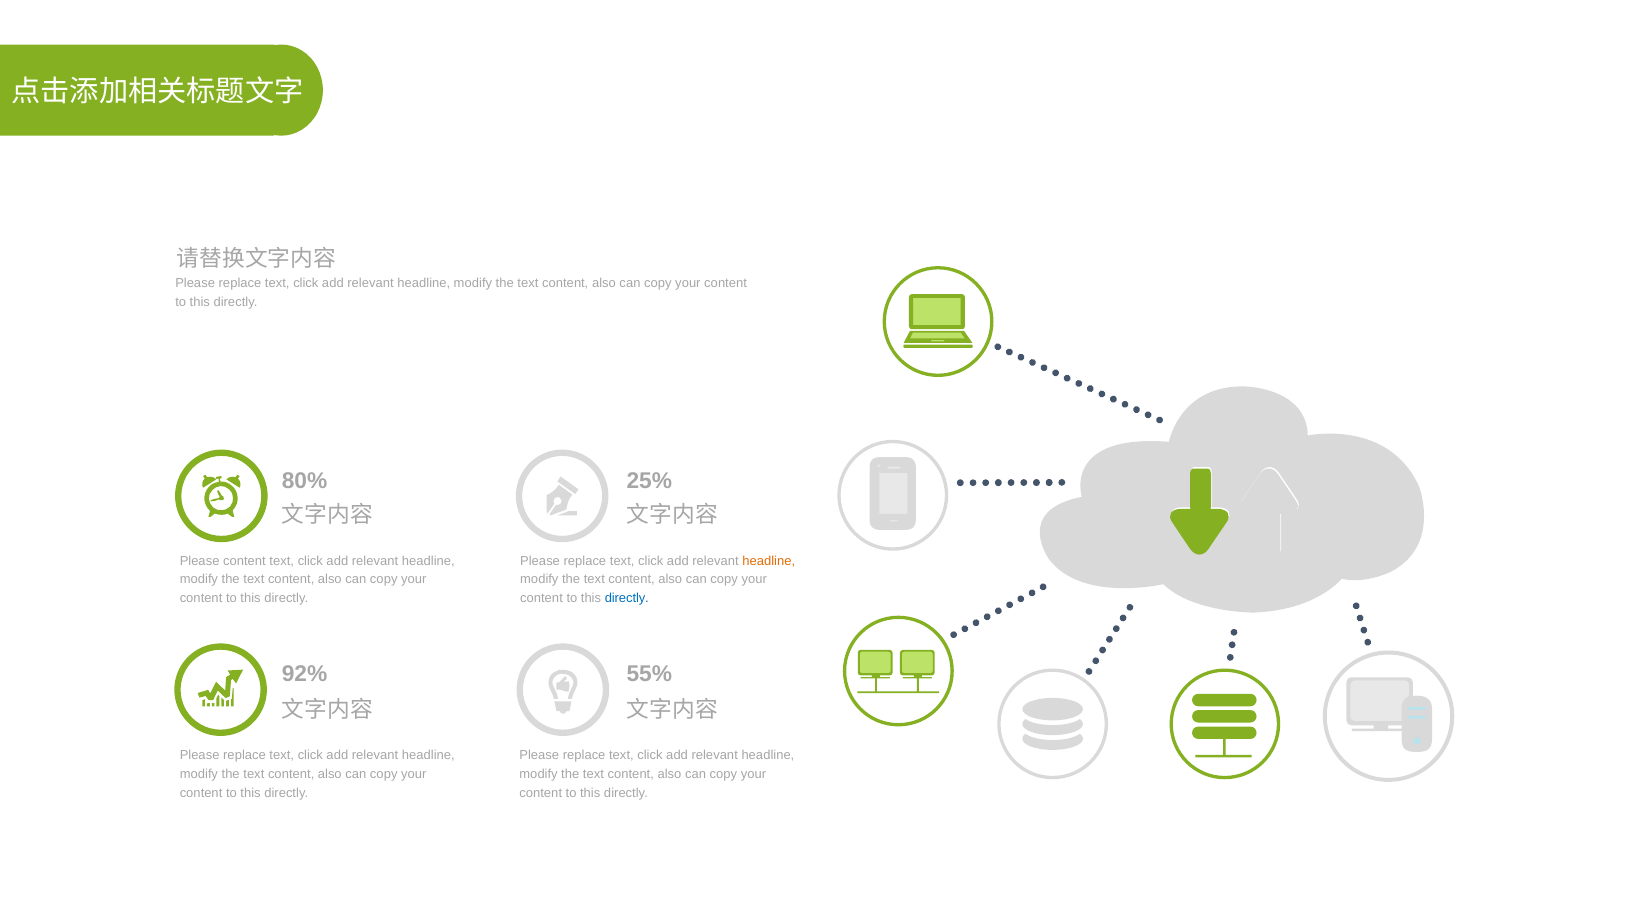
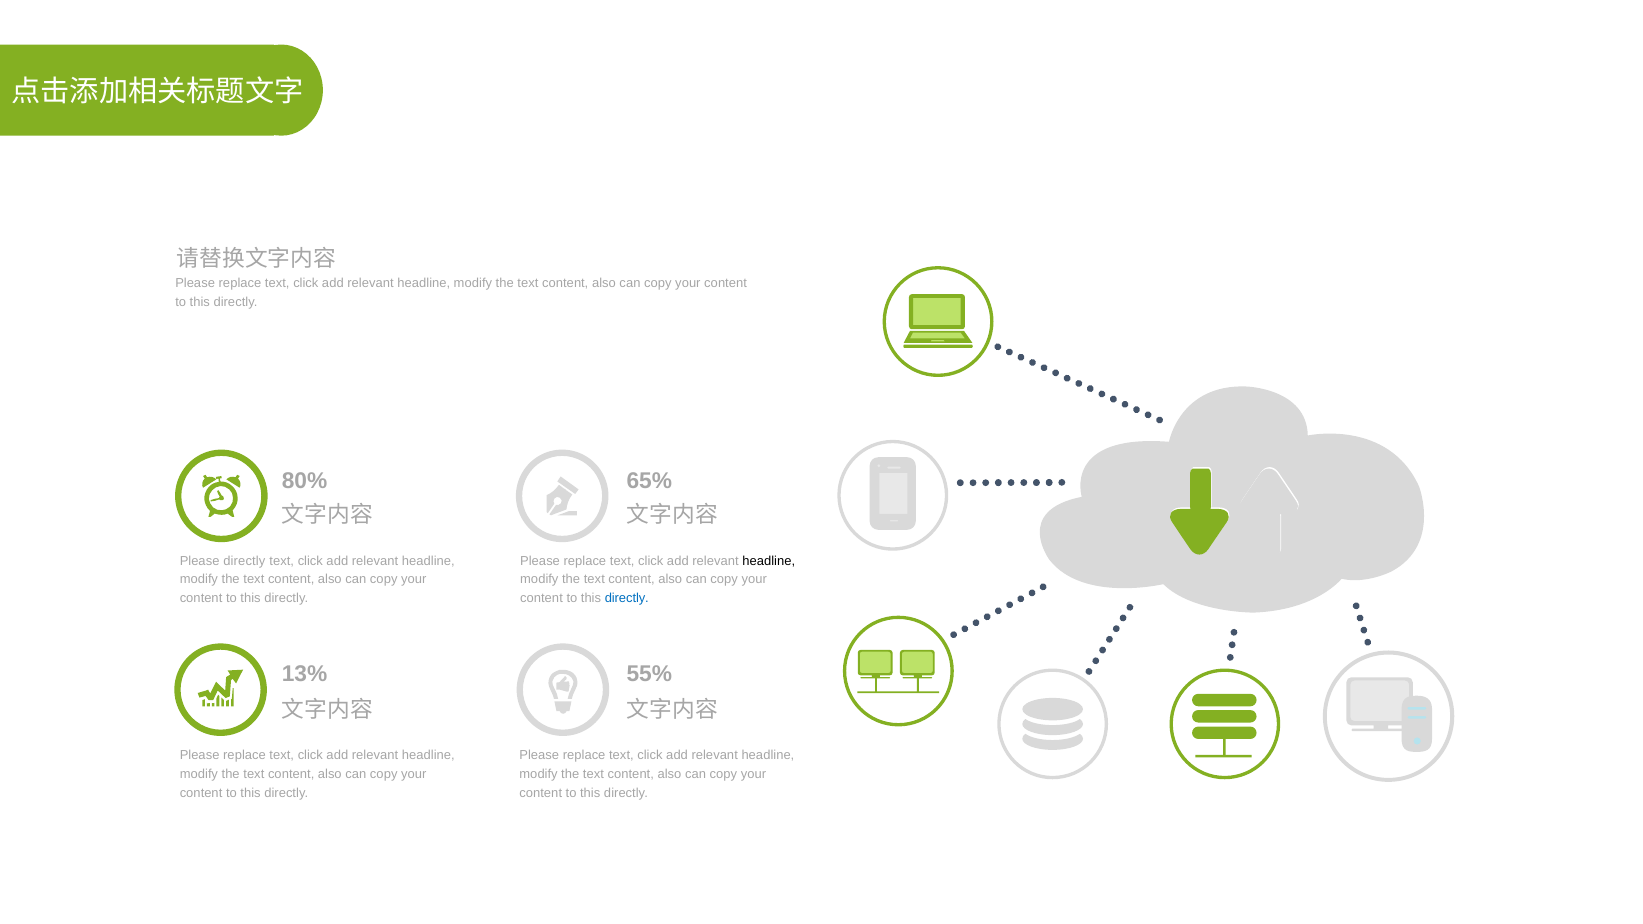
25%: 25% -> 65% (649, 481)
Please content: content -> directly (244, 561)
headline colour: orange -> black (769, 561)
92%: 92% -> 13% (305, 674)
